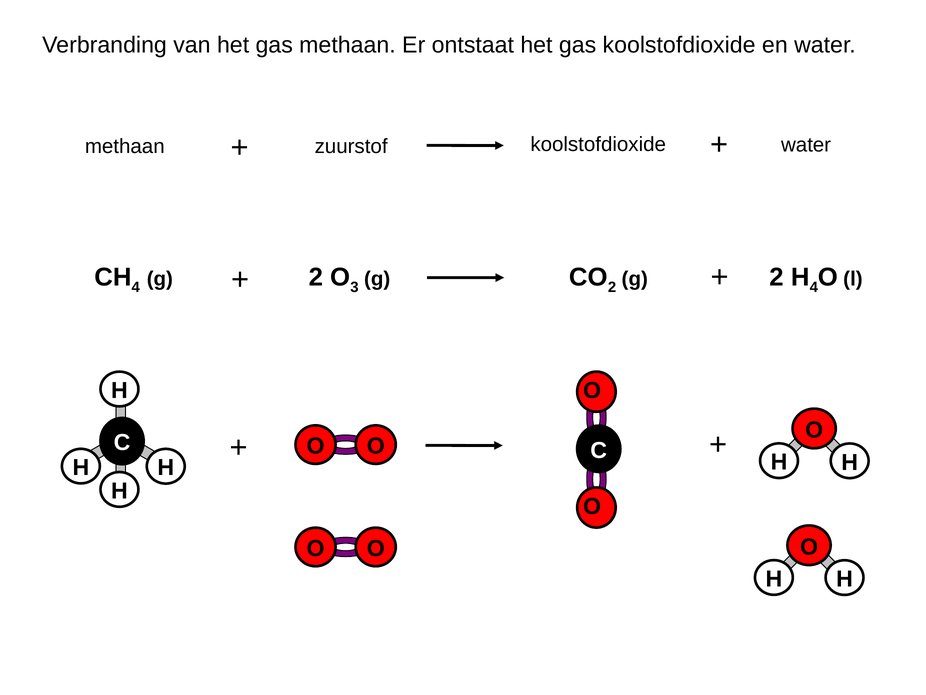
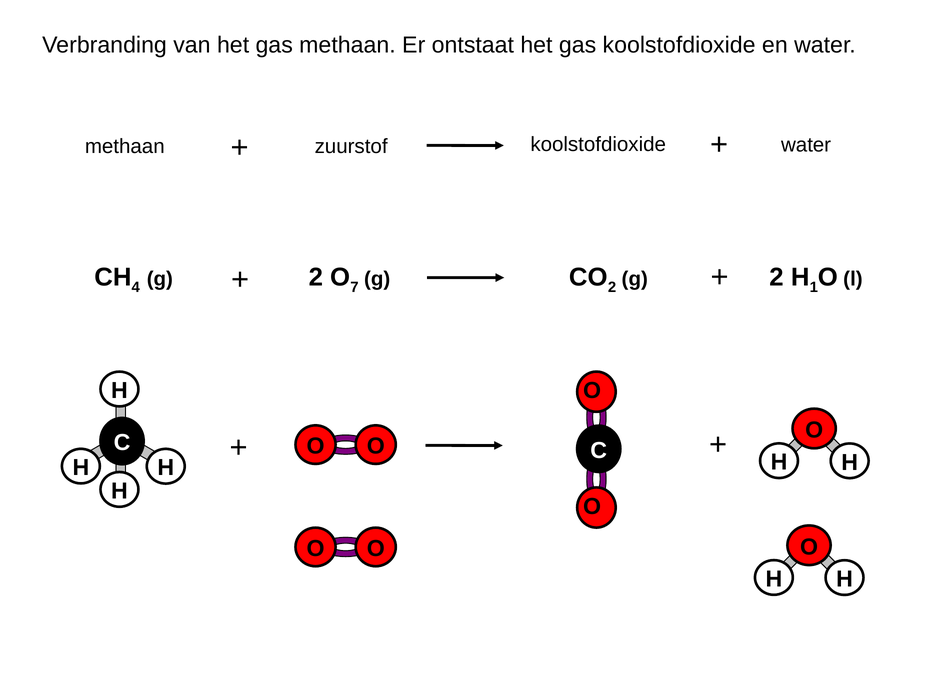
3: 3 -> 7 (355, 287)
H 4: 4 -> 1 (814, 287)
